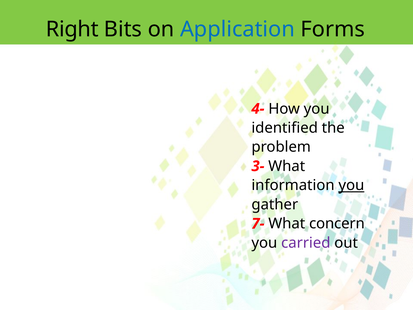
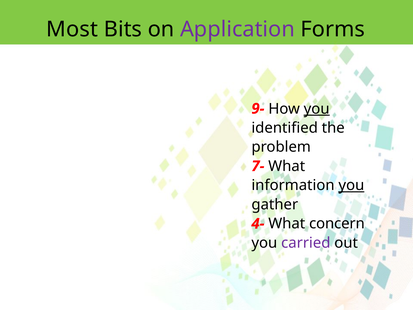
Right: Right -> Most (72, 29)
Application colour: blue -> purple (237, 29)
4-: 4- -> 9- (258, 109)
you underline: none -> present (317, 109)
3-: 3- -> 7- (258, 166)
7-: 7- -> 4- (258, 223)
